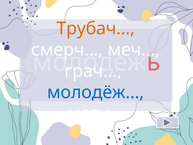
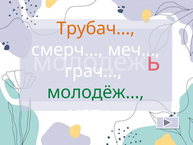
молодёж… colour: blue -> green (96, 92)
